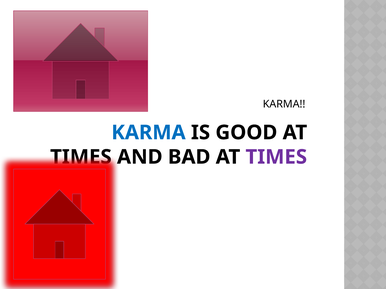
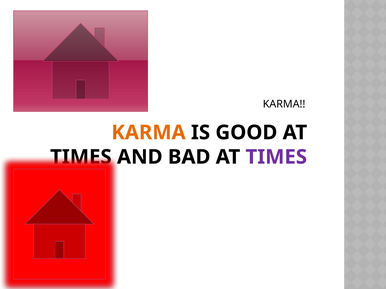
KARMA colour: blue -> orange (148, 133)
